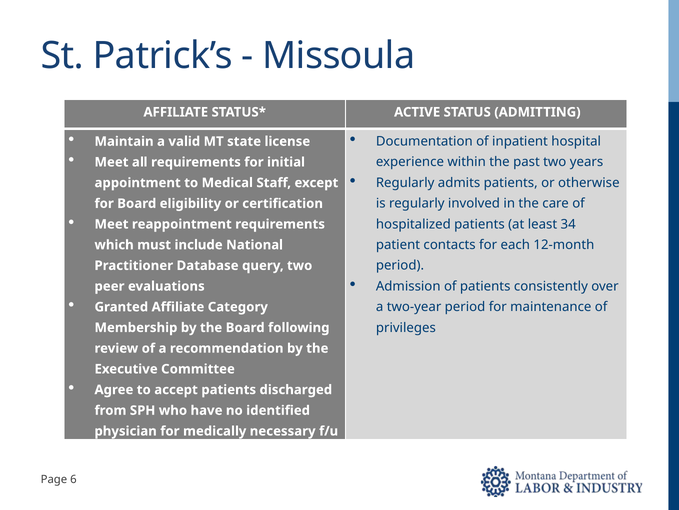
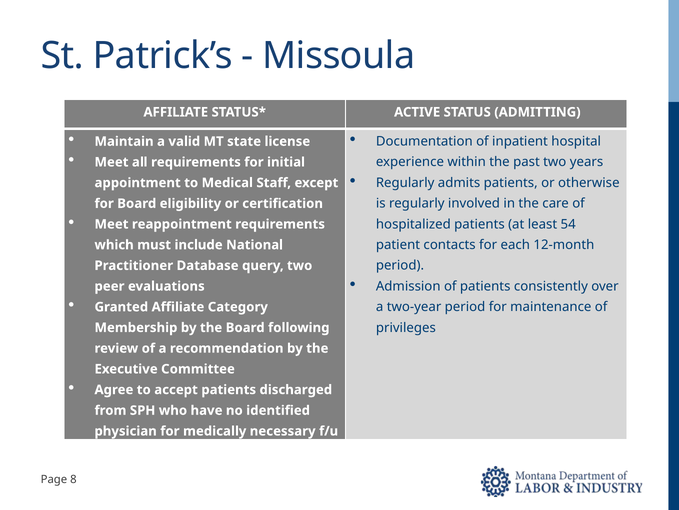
34: 34 -> 54 (568, 224)
6: 6 -> 8 (73, 479)
